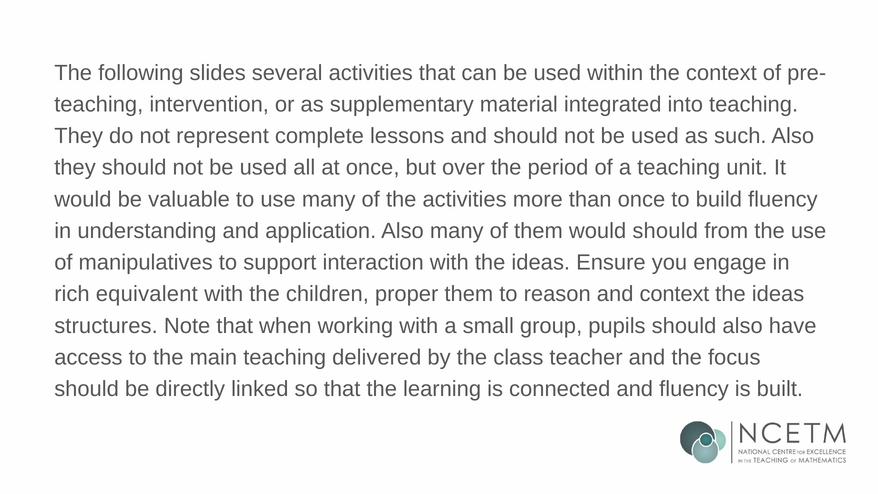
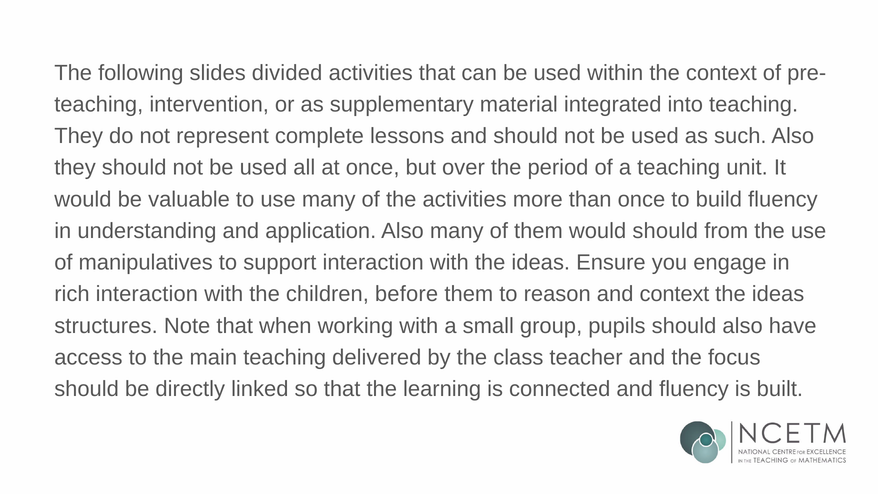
several: several -> divided (287, 73)
rich equivalent: equivalent -> interaction (147, 294)
proper: proper -> before (407, 294)
